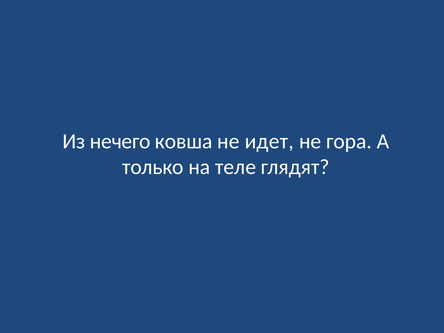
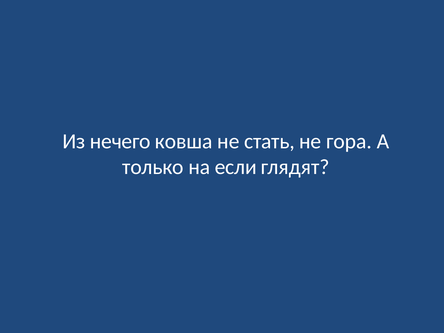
идет: идет -> стать (269, 141)
теле: теле -> если (236, 167)
